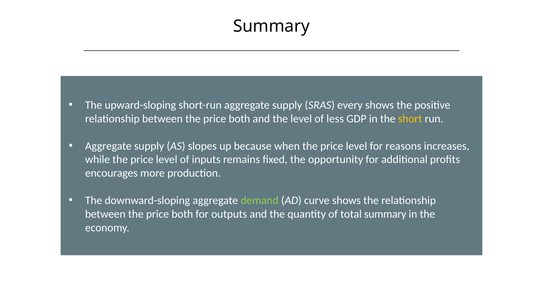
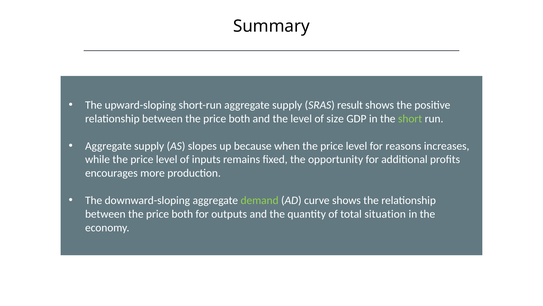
every: every -> result (350, 105)
less: less -> size (335, 119)
short colour: yellow -> light green (410, 119)
total summary: summary -> situation (385, 214)
